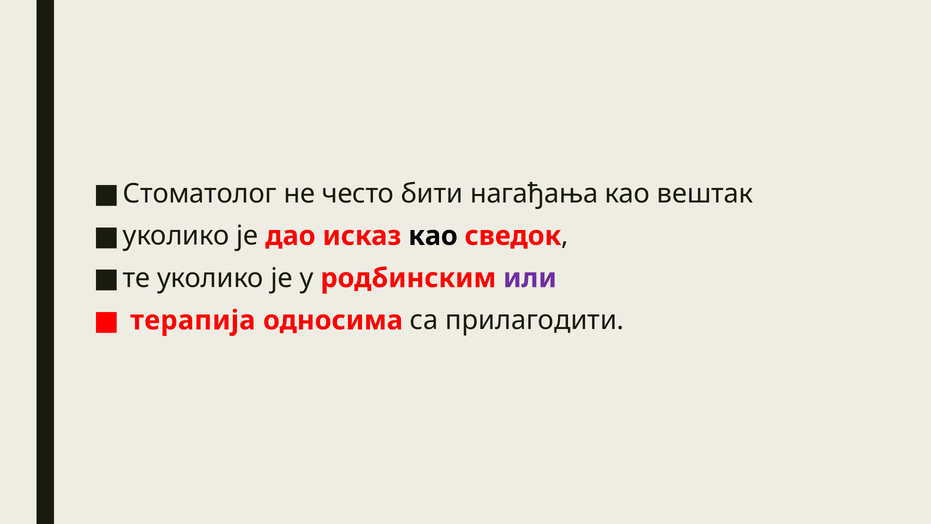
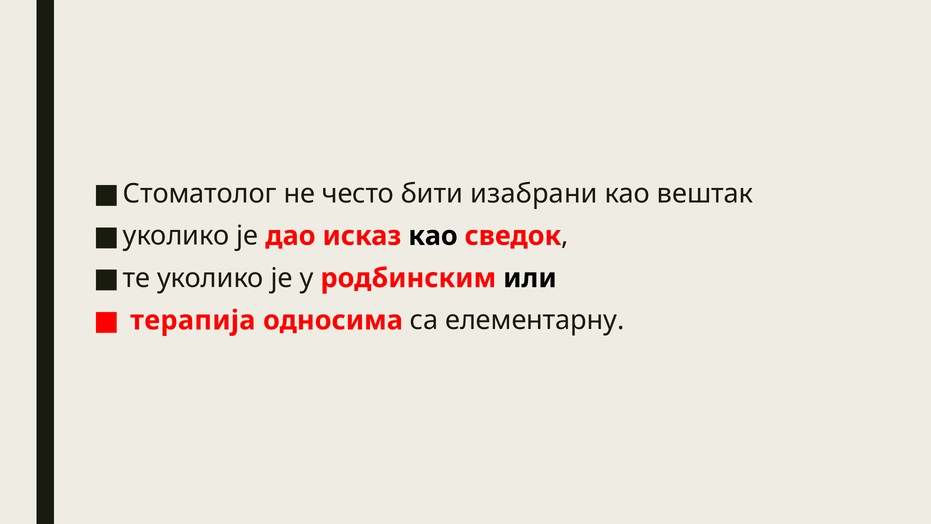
нагађања: нагађања -> изабрани (534, 194)
или colour: purple -> black (530, 278)
прилагодити: прилагодити -> елементарну (535, 320)
